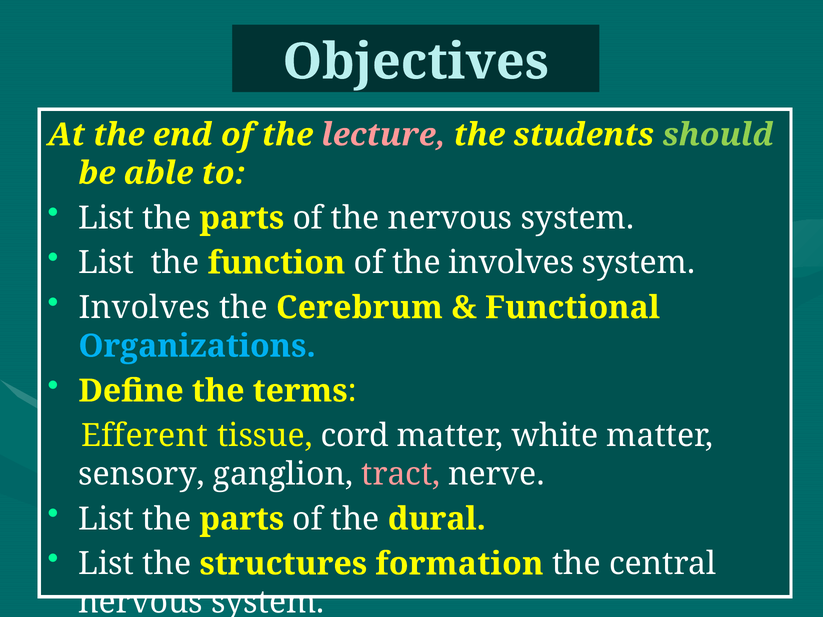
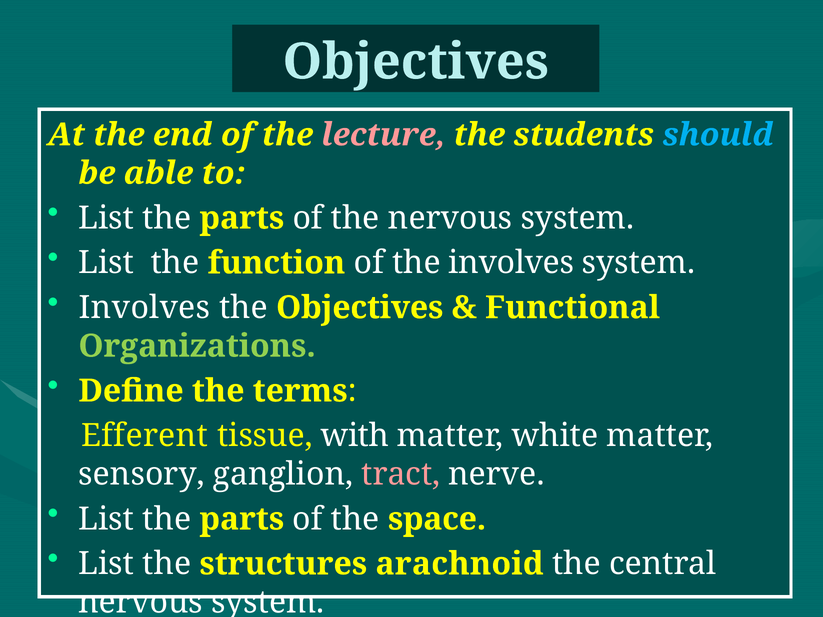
should colour: light green -> light blue (718, 135)
the Cerebrum: Cerebrum -> Objectives (360, 308)
Organizations colour: light blue -> light green (197, 346)
cord: cord -> with (355, 436)
dural: dural -> space (437, 519)
formation: formation -> arachnoid (460, 564)
